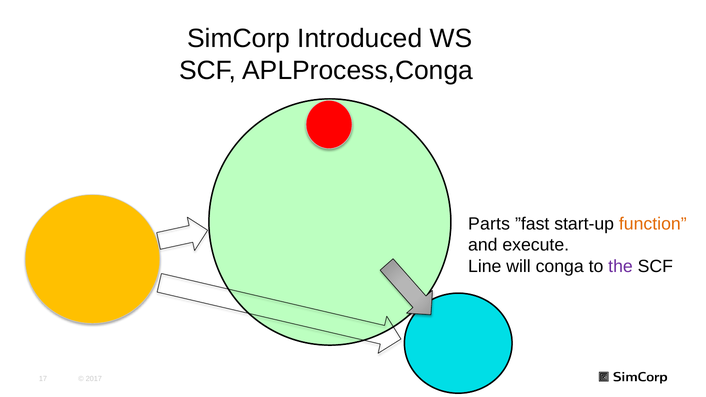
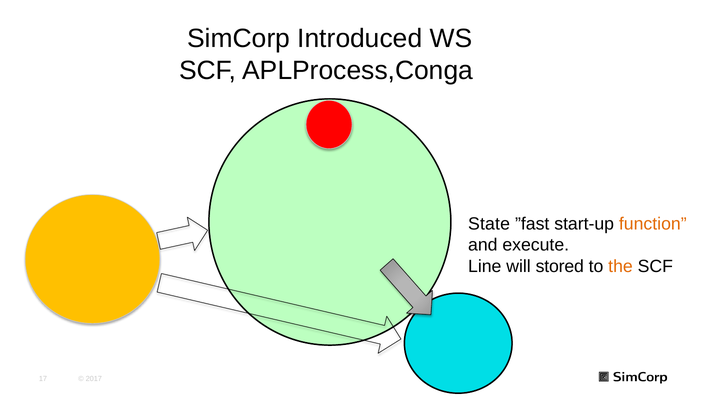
Parts: Parts -> State (489, 224)
conga: conga -> stored (560, 266)
the colour: purple -> orange (621, 266)
